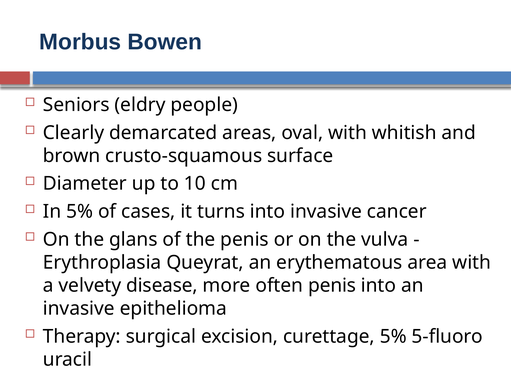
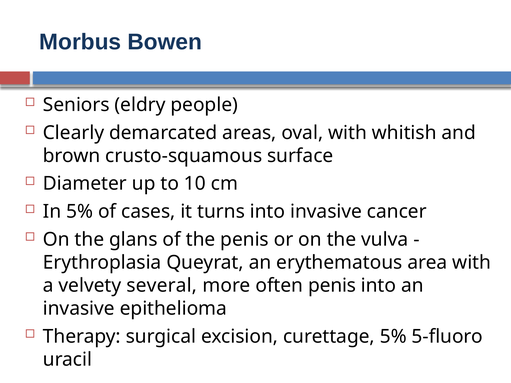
disease: disease -> several (162, 286)
